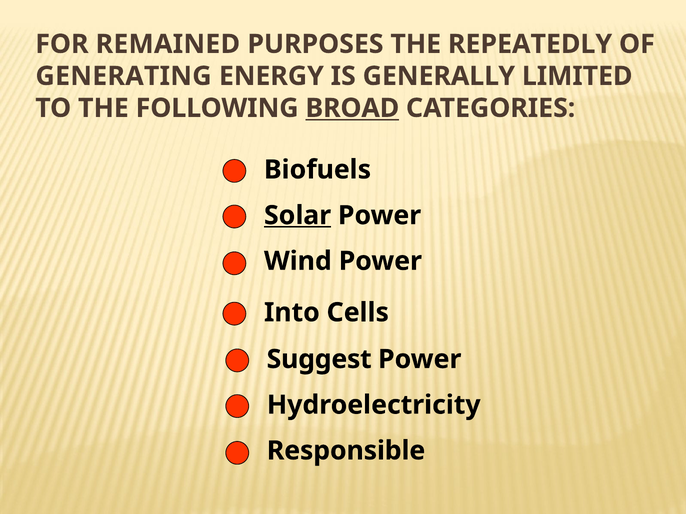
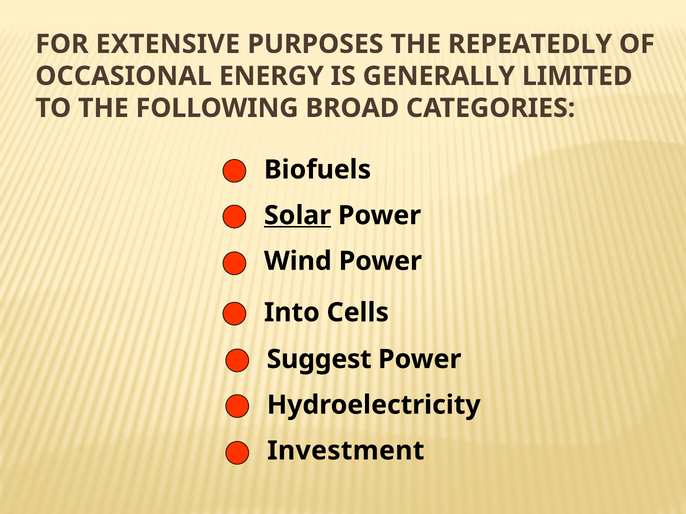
REMAINED: REMAINED -> EXTENSIVE (168, 44)
GENERATING: GENERATING -> OCCASIONAL (124, 76)
BROAD underline: present -> none (352, 108)
Responsible: Responsible -> Investment (346, 451)
